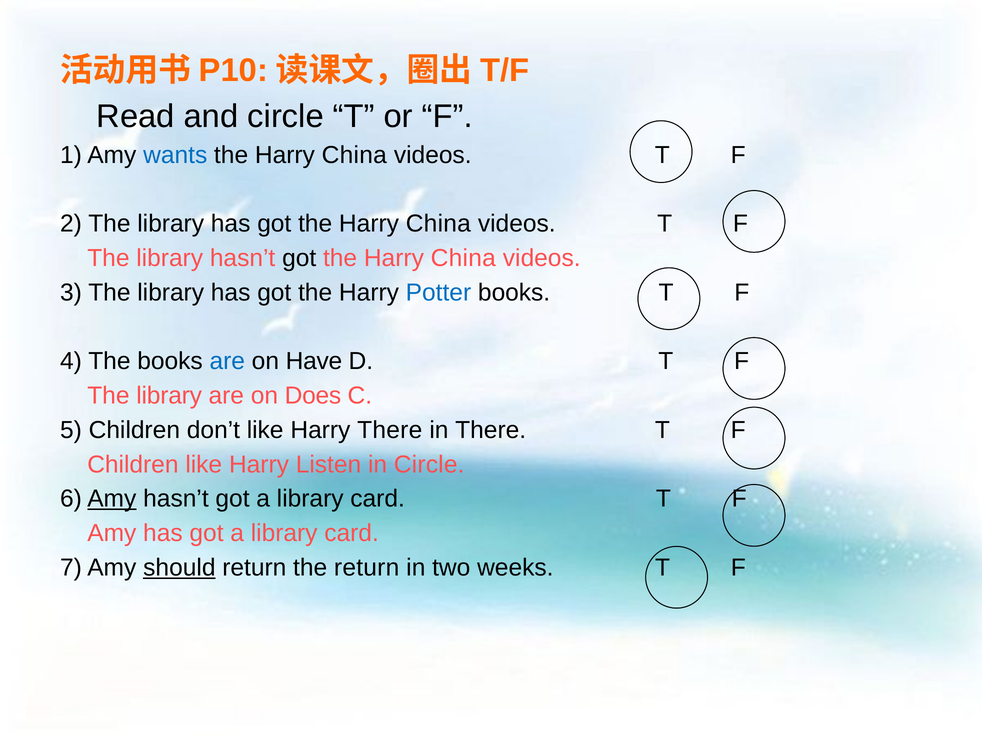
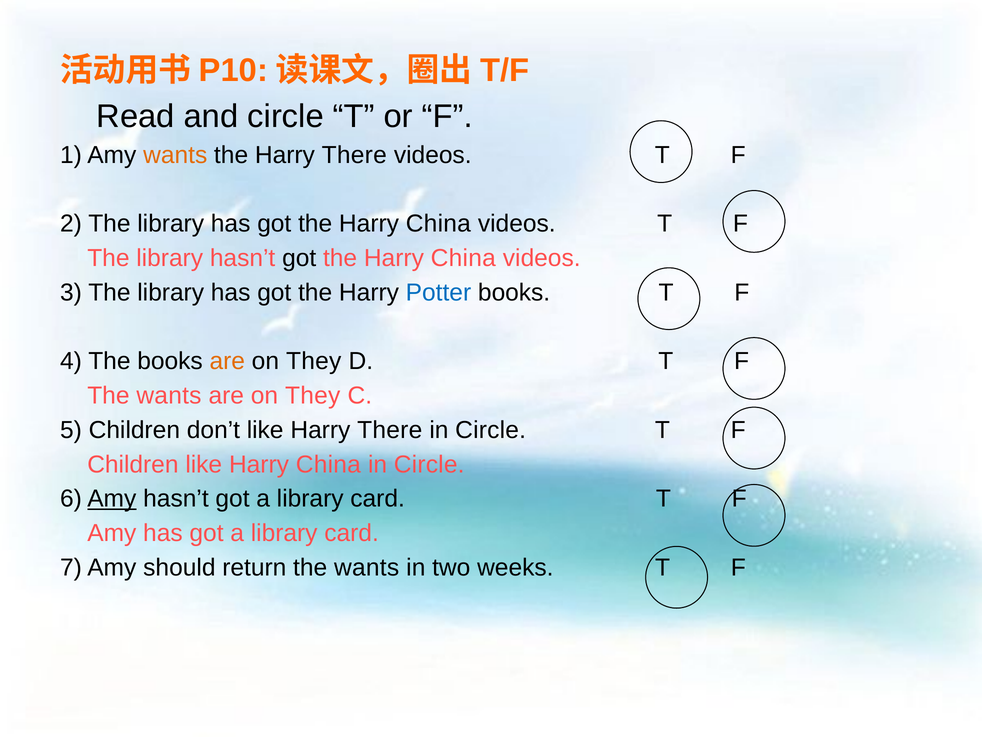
wants colour: blue -> orange (175, 155)
China: China -> There (354, 155)
are colour: blue -> orange (227, 361)
Have: Have -> They (314, 361)
library: library -> wants (169, 395)
Does: Does -> They (313, 395)
There: There -> Circle (491, 430)
like Harry Listen: Listen -> China (328, 464)
should underline: present -> none (179, 567)
return the return: return -> wants (367, 567)
